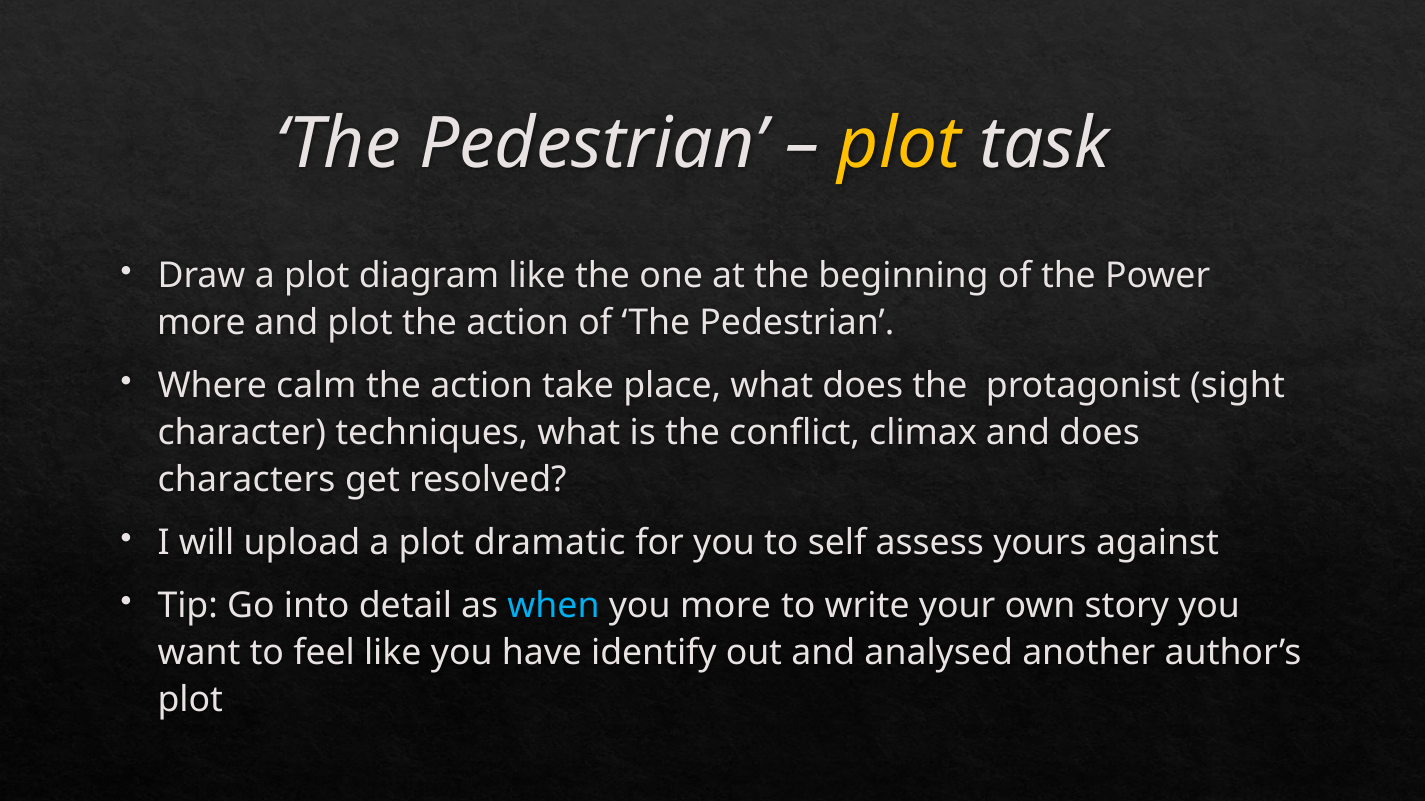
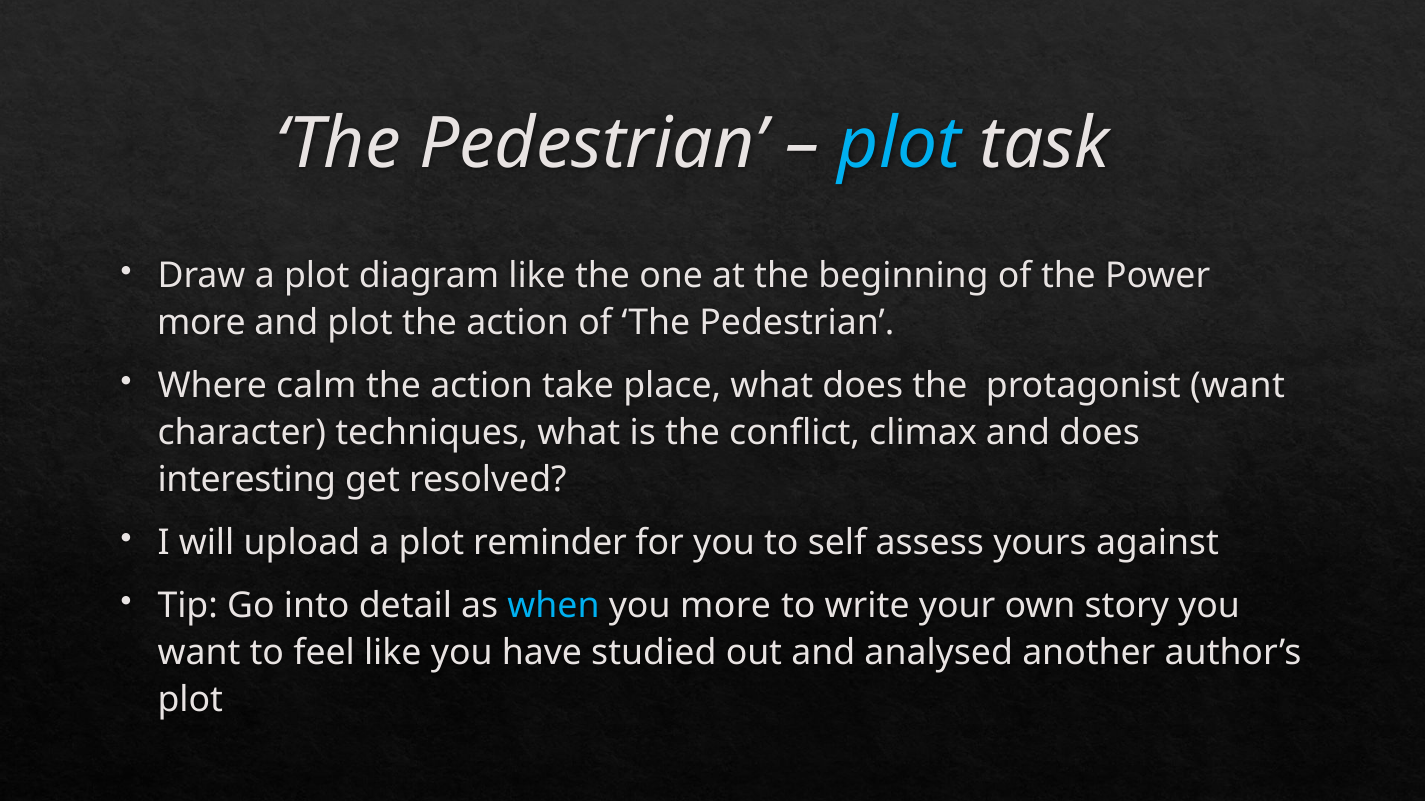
plot colour: yellow -> light blue (900, 144)
protagonist sight: sight -> want (1237, 386)
characters: characters -> interesting (247, 480)
dramatic: dramatic -> reminder (550, 543)
identify: identify -> studied (654, 653)
